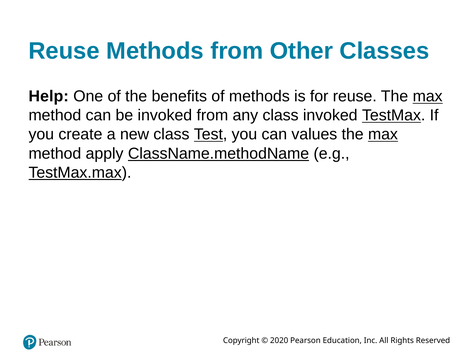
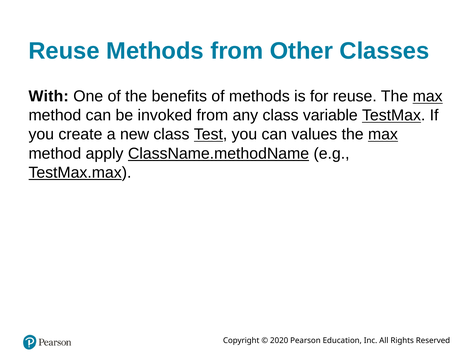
Help: Help -> With (49, 96)
class invoked: invoked -> variable (330, 115)
